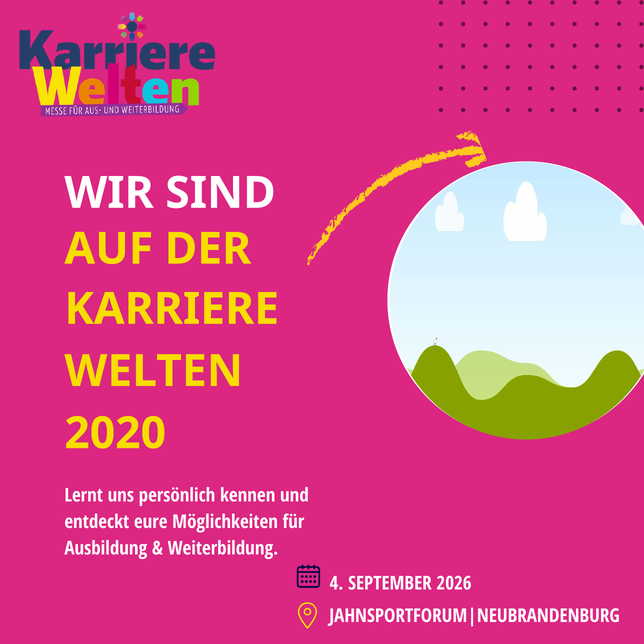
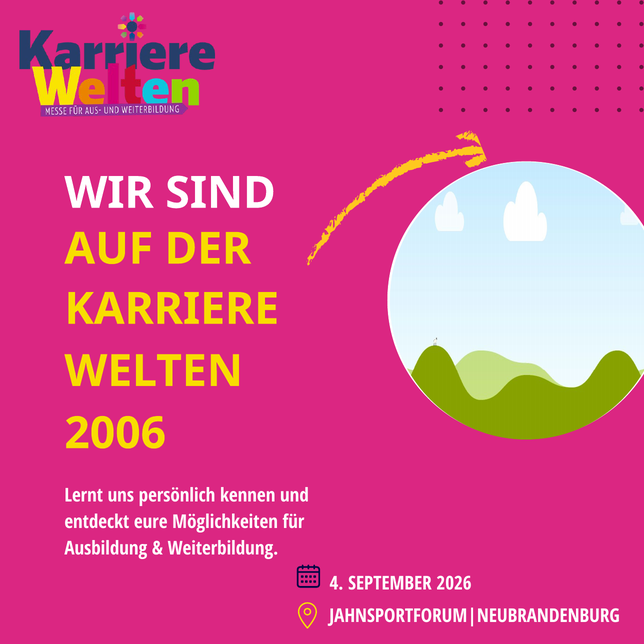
2020: 2020 -> 2006 (115, 433)
